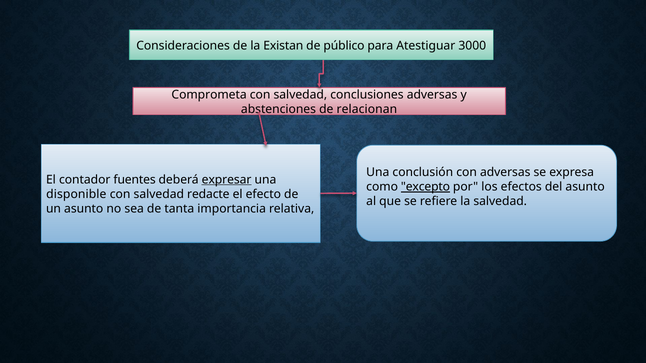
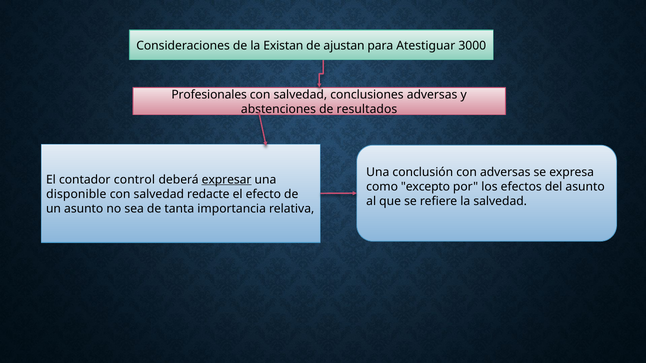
público: público -> ajustan (344, 46)
Comprometa: Comprometa -> Profesionales (209, 95)
relacionan: relacionan -> resultados (367, 109)
fuentes: fuentes -> control (134, 180)
excepto underline: present -> none (426, 187)
